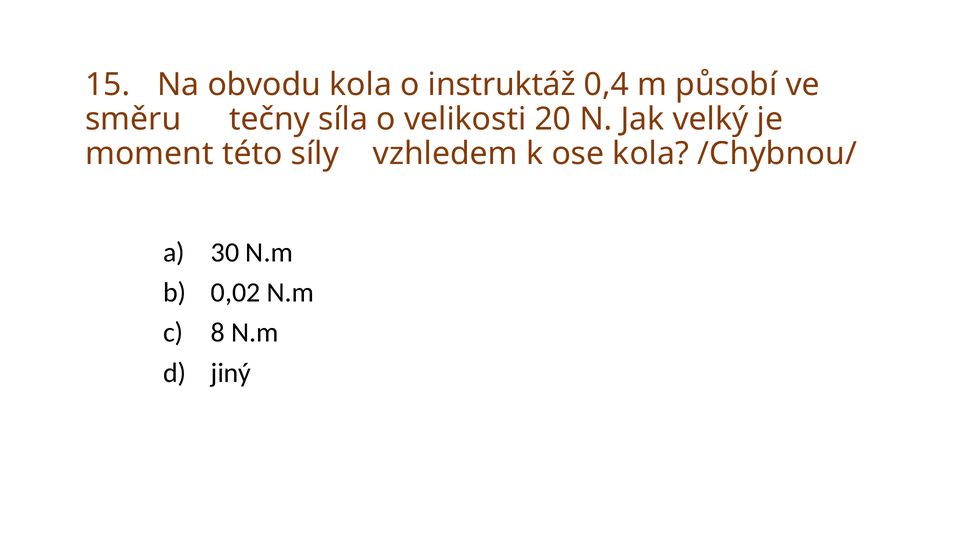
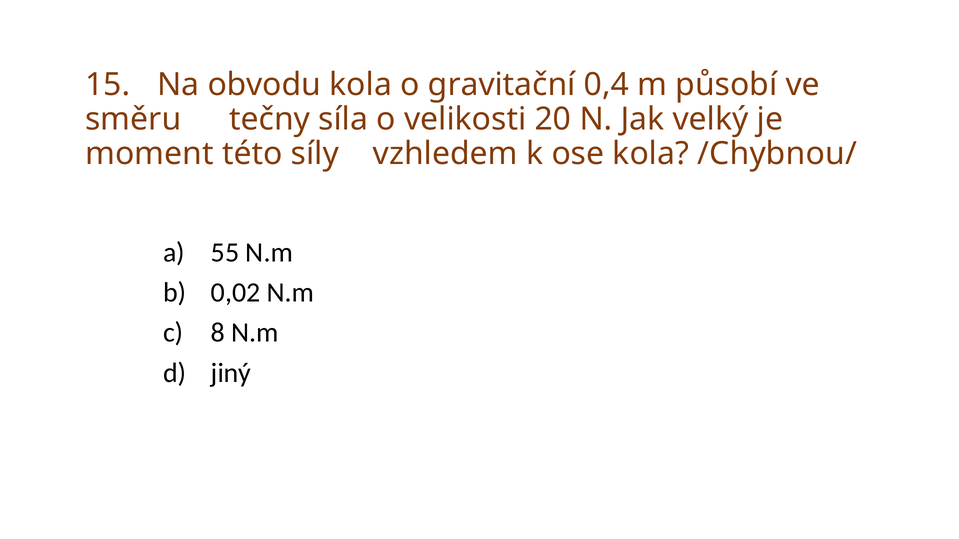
instruktáž: instruktáž -> gravitační (502, 85)
30: 30 -> 55 (225, 253)
